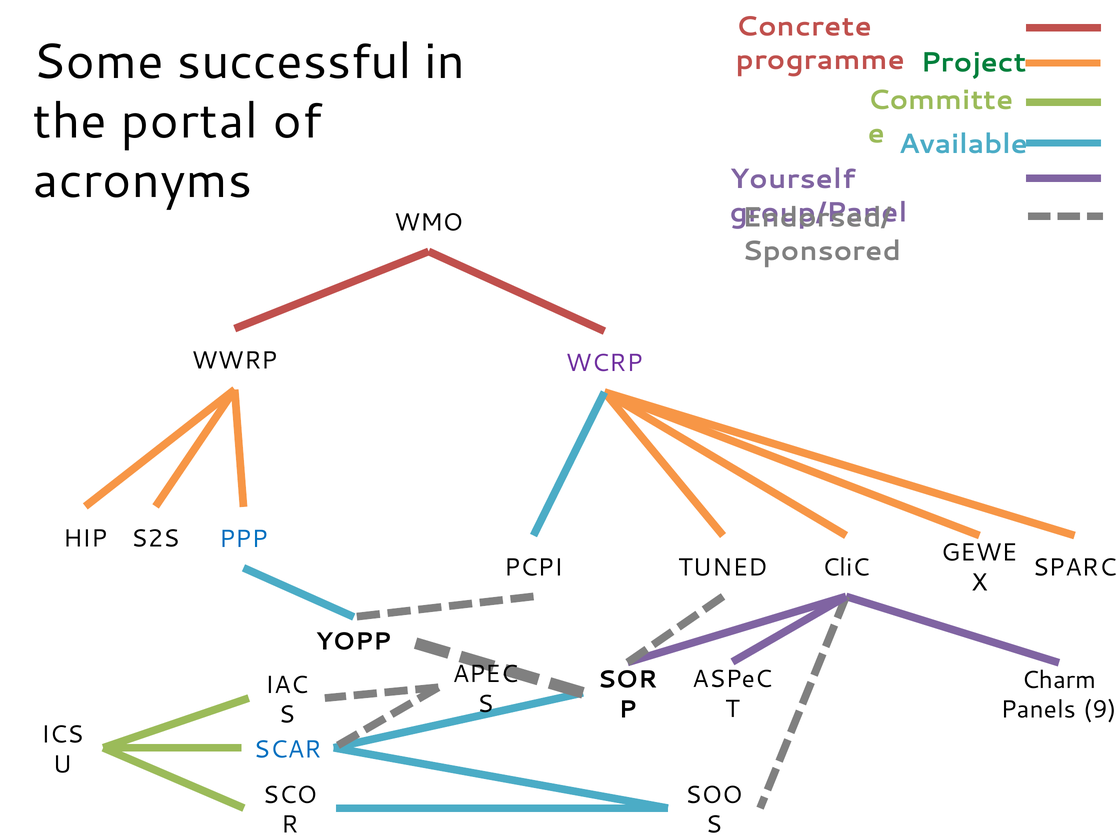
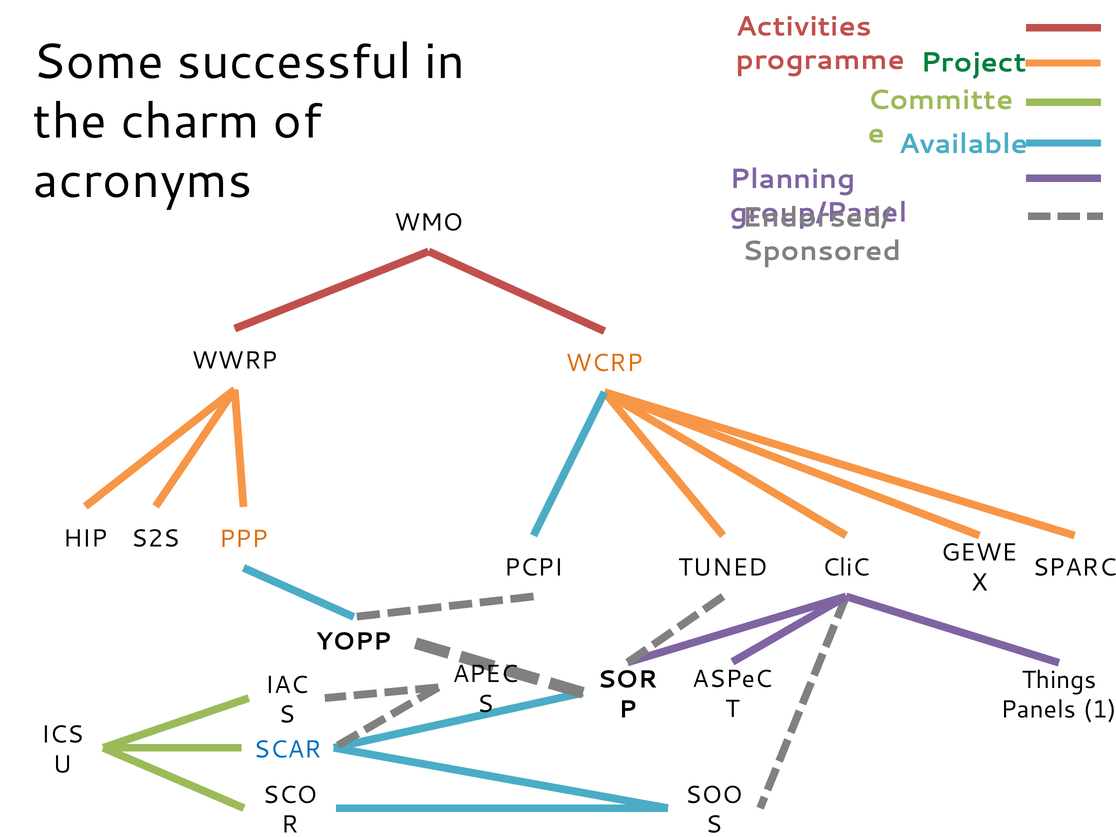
Concrete: Concrete -> Activities (804, 26)
portal: portal -> charm (190, 121)
Yourself: Yourself -> Planning (793, 179)
WCRP colour: purple -> orange (604, 363)
PPP colour: blue -> orange (243, 539)
Charm: Charm -> Things (1059, 680)
9: 9 -> 1 (1100, 710)
